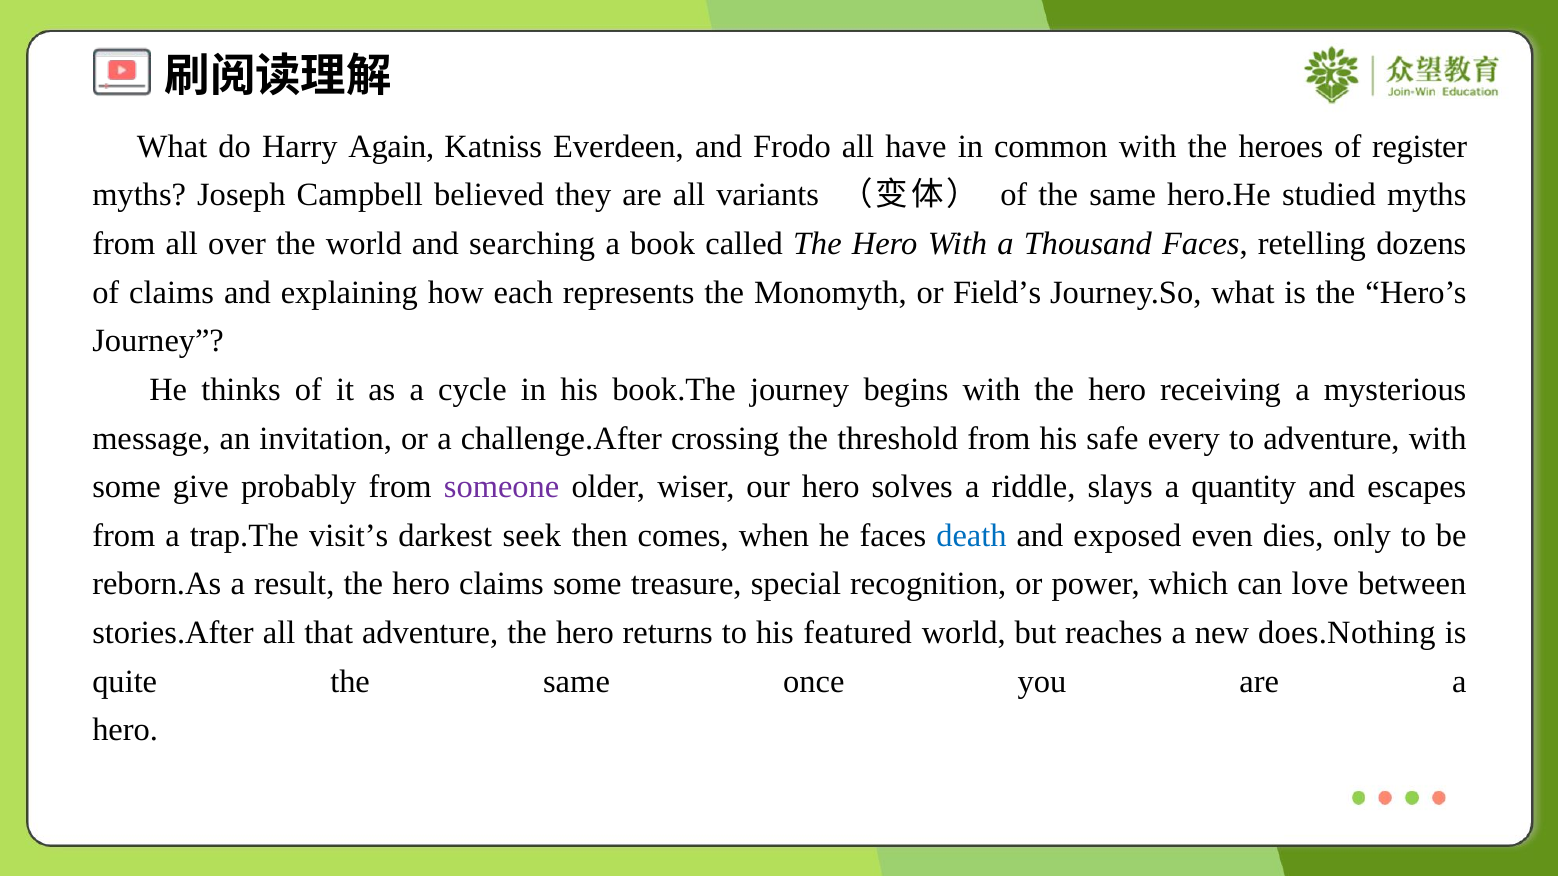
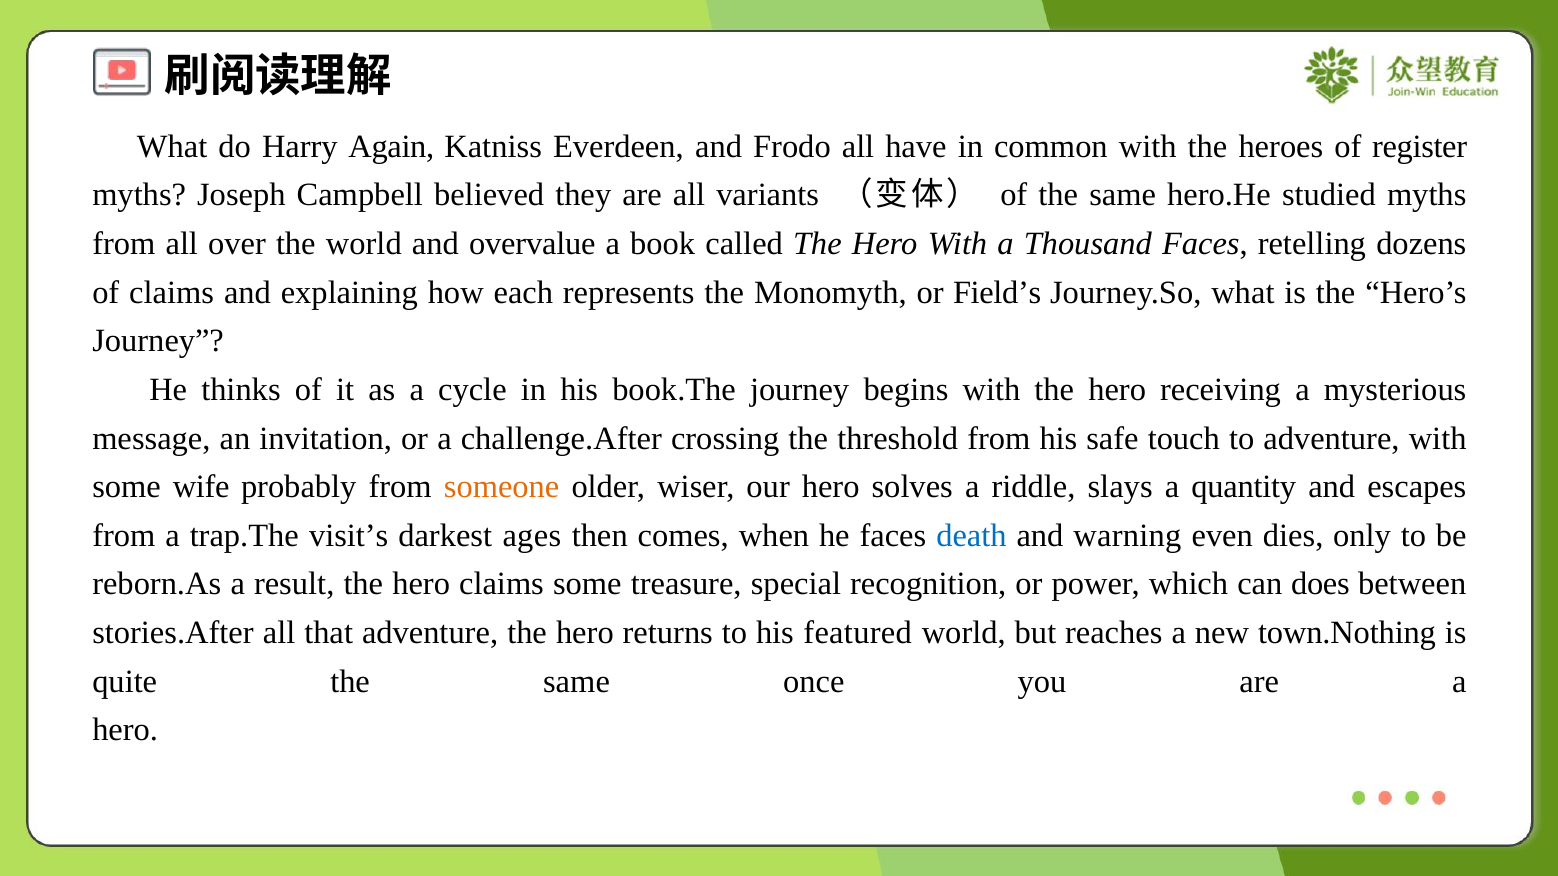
searching: searching -> overvalue (532, 244)
every: every -> touch (1184, 439)
give: give -> wife (201, 487)
someone colour: purple -> orange (502, 487)
seek: seek -> ages (532, 536)
exposed: exposed -> warning (1127, 536)
love: love -> does (1320, 585)
does.Nothing: does.Nothing -> town.Nothing (1347, 633)
